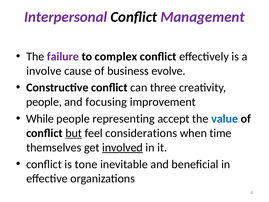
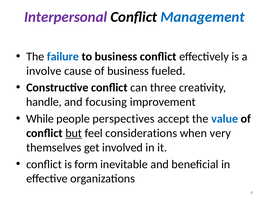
Management colour: purple -> blue (203, 17)
failure colour: purple -> blue (63, 56)
to complex: complex -> business (116, 56)
evolve: evolve -> fueled (168, 71)
people: people -> handle (44, 102)
representing: representing -> perspectives (124, 119)
time: time -> very (220, 133)
involved underline: present -> none (122, 147)
tone: tone -> form (86, 164)
